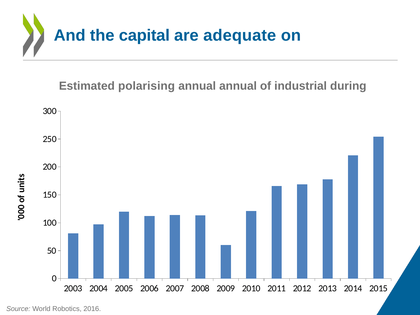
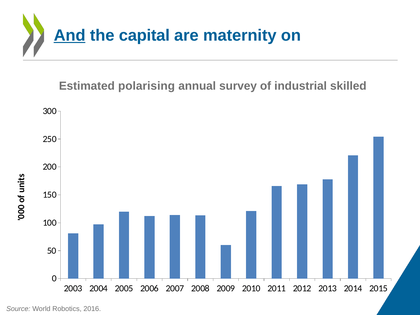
And underline: none -> present (70, 36)
adequate: adequate -> maternity (240, 36)
annual annual: annual -> survey (238, 86)
during: during -> skilled (348, 86)
